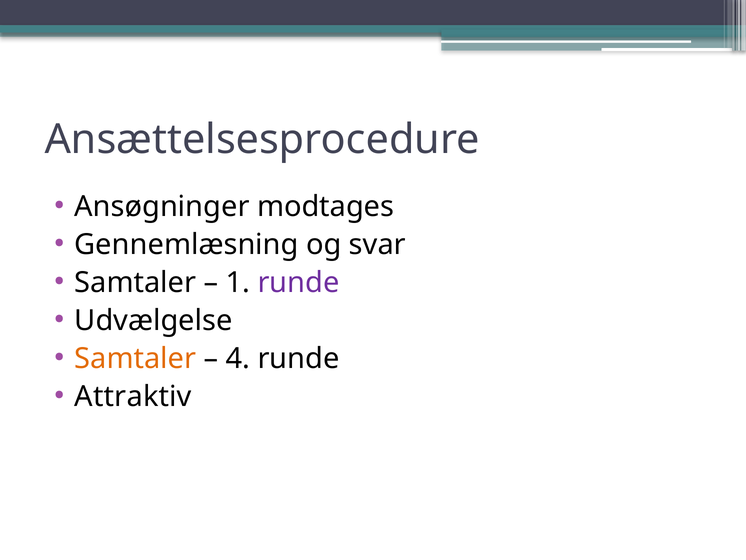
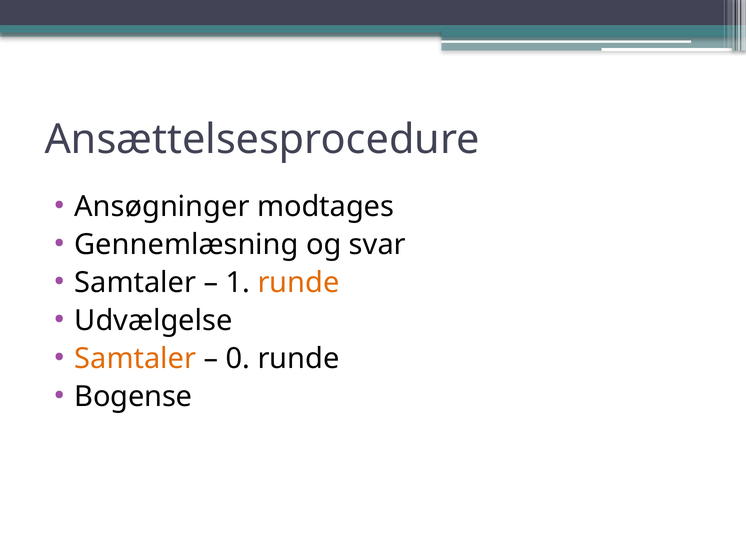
runde colour: purple -> orange (298, 283)
4: 4 -> 0 (238, 358)
Attraktiv: Attraktiv -> Bogense (133, 396)
